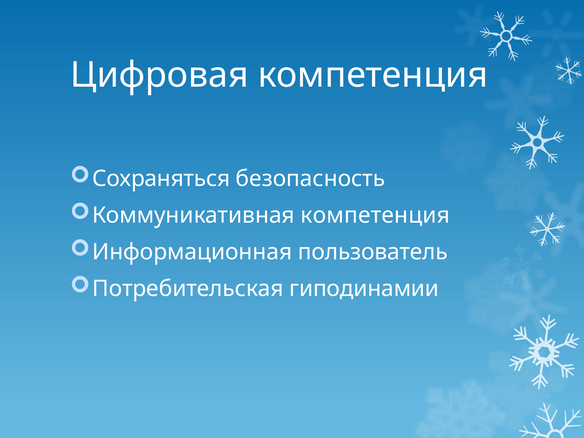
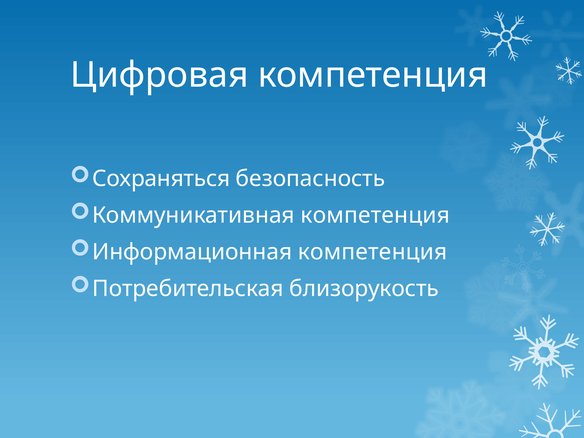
Информационная пользователь: пользователь -> компетенция (373, 252)
гиподинамии: гиподинамии -> близорукость (364, 289)
